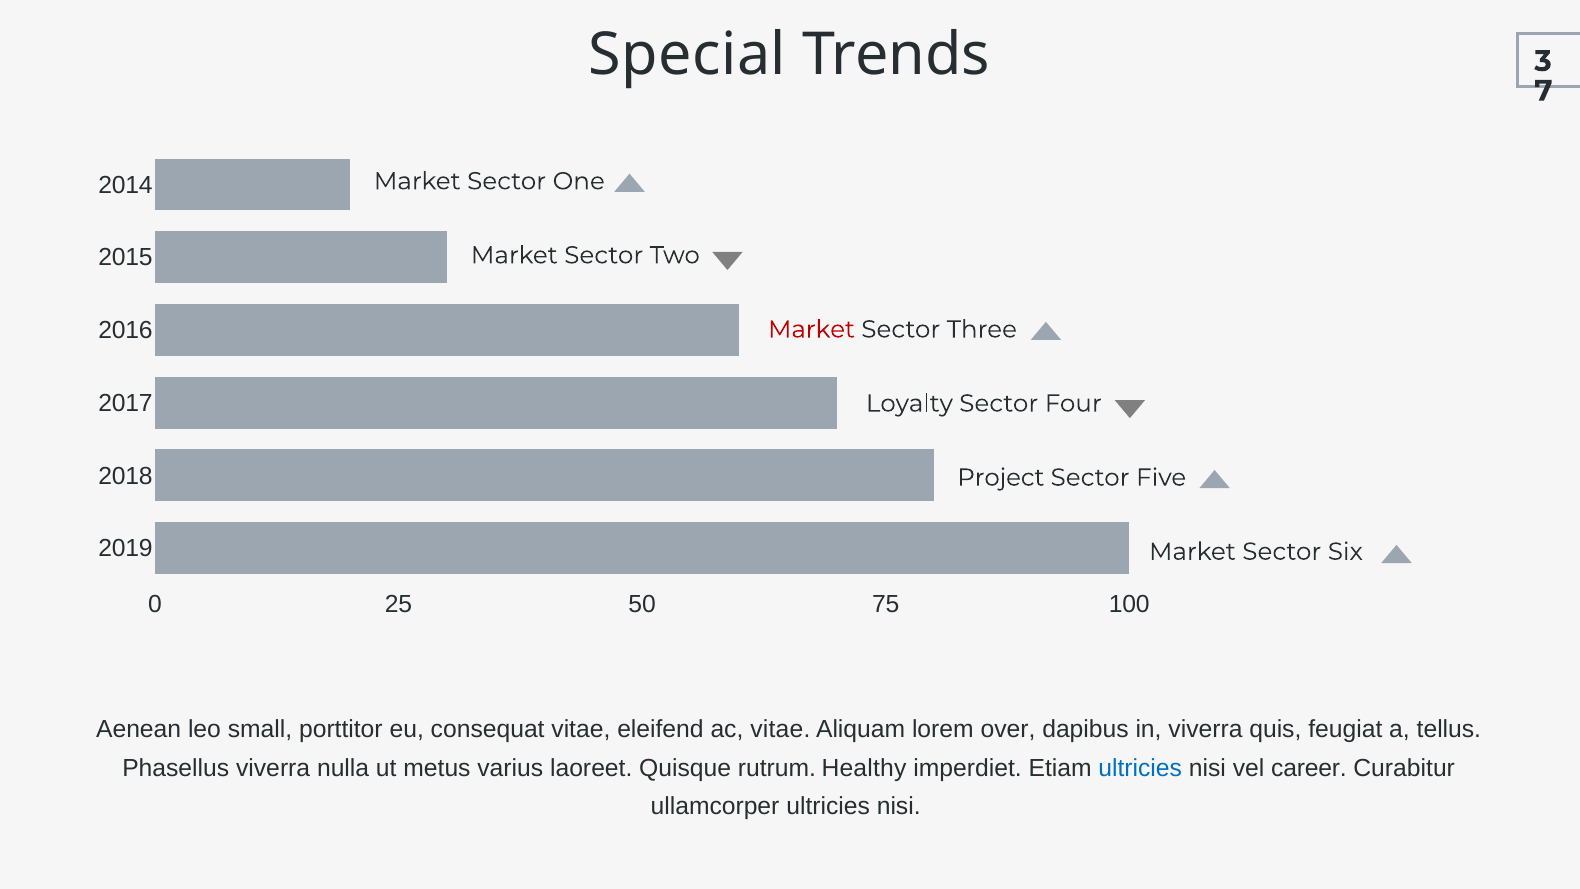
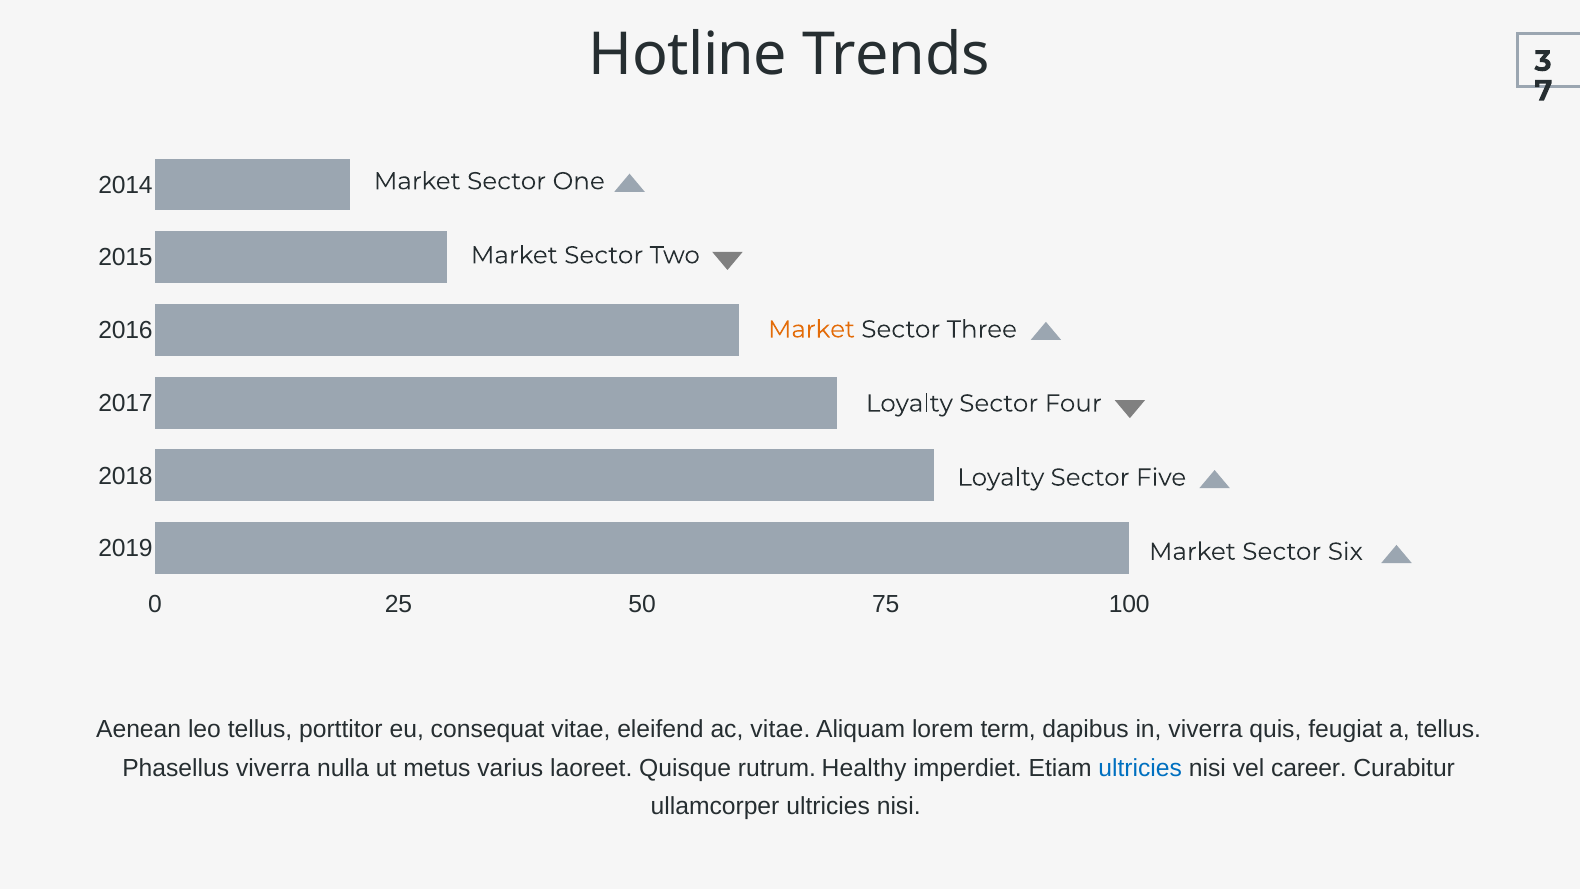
Special: Special -> Hotline (688, 55)
Market colour: red -> orange (811, 329)
Project: Project -> Loyalty (1001, 477)
leo small: small -> tellus (260, 729)
over: over -> term (1008, 729)
